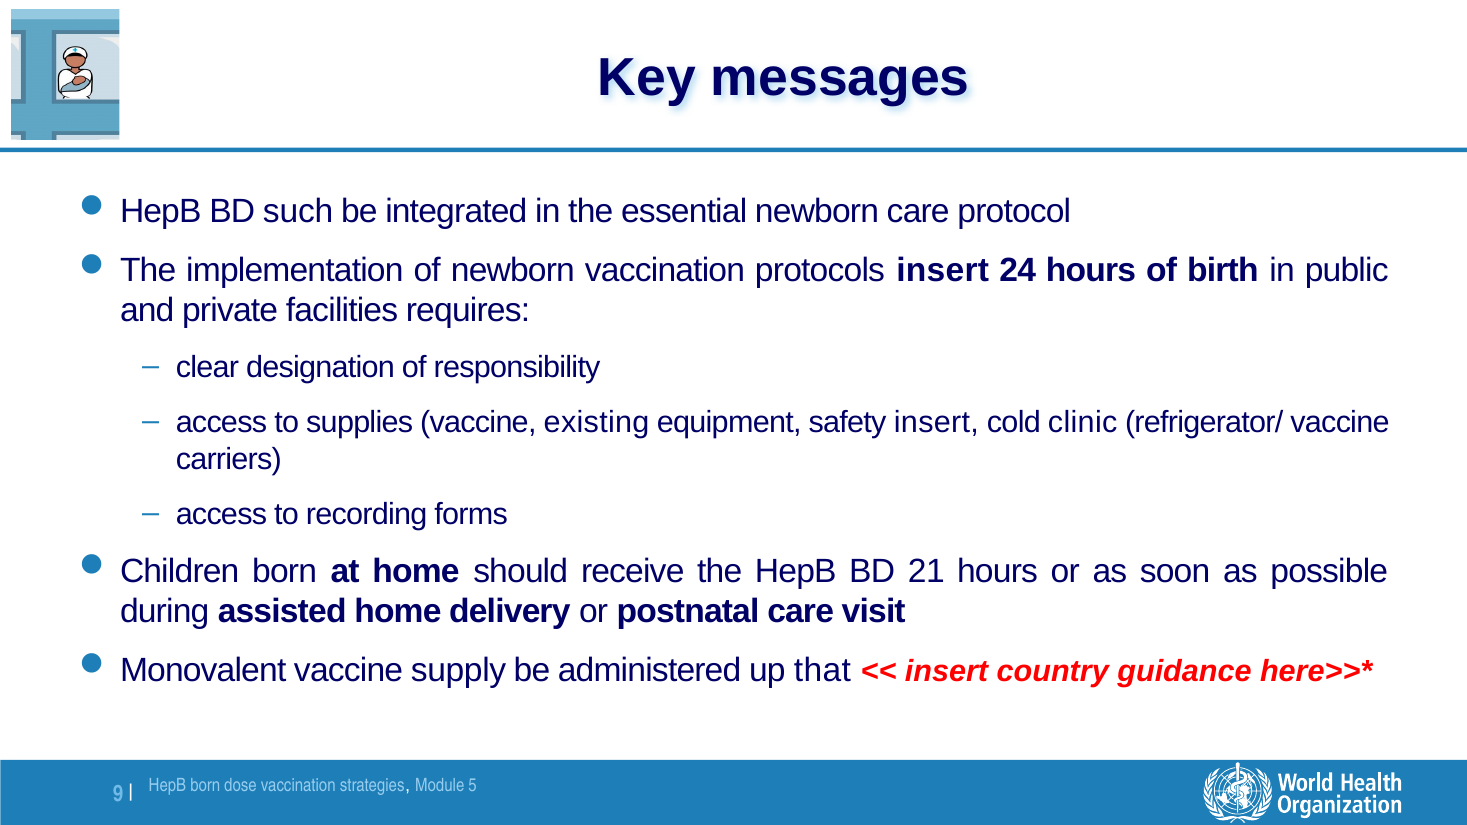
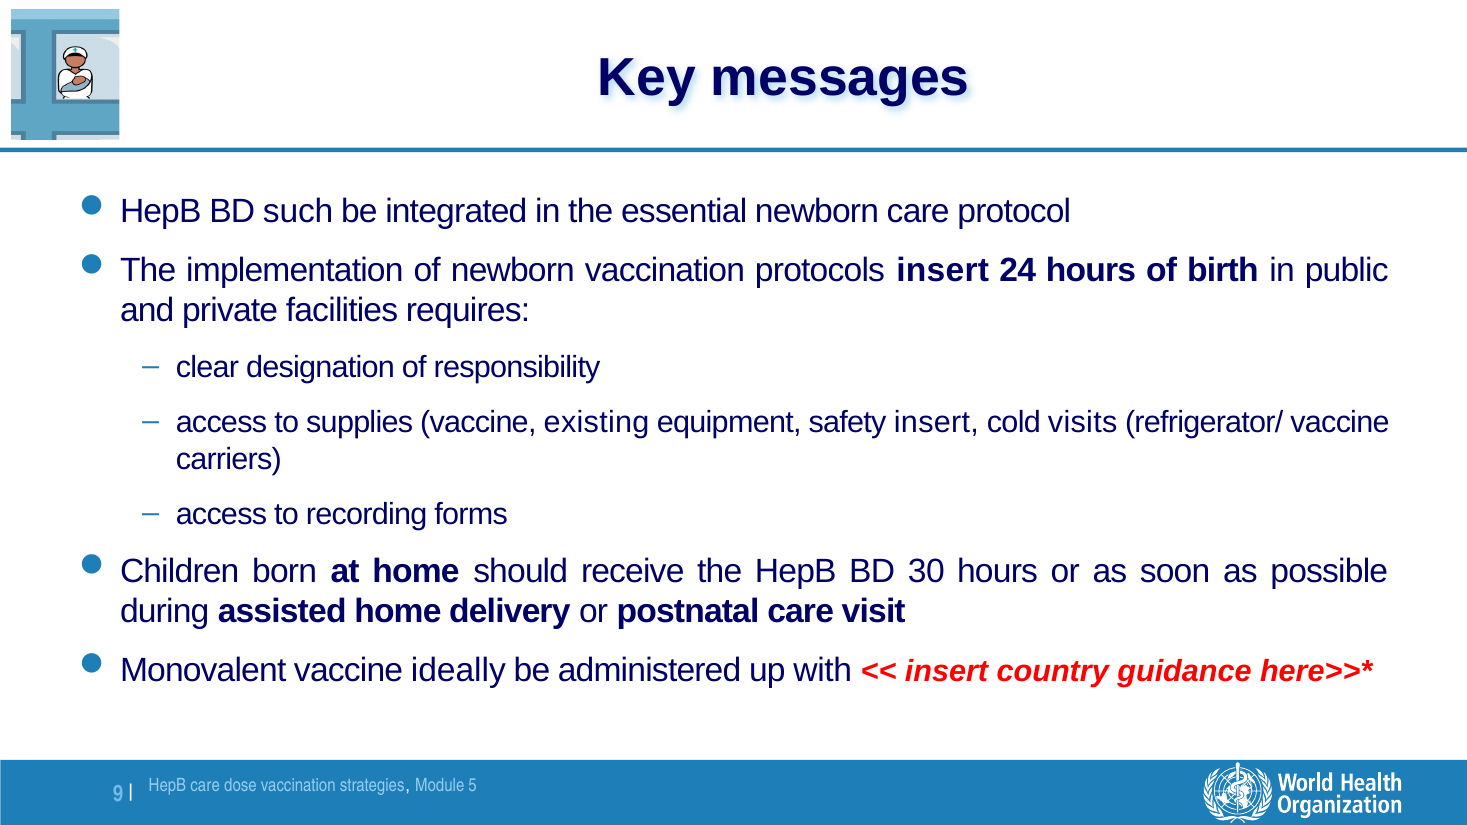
clinic: clinic -> visits (1083, 423)
21: 21 -> 30 (926, 571)
supply: supply -> ideally (458, 670)
that: that -> with (823, 670)
HepB born: born -> care (205, 786)
